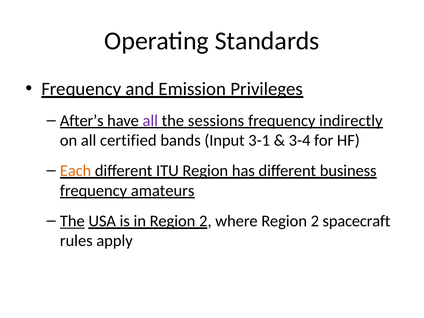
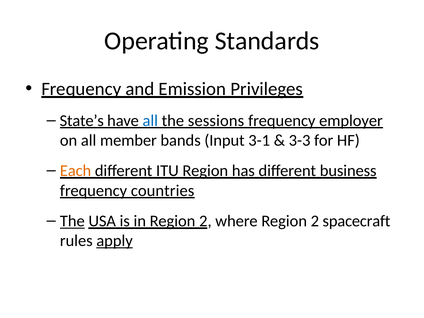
After’s: After’s -> State’s (82, 121)
all colour: purple -> blue (150, 121)
indirectly: indirectly -> employer (351, 121)
certified: certified -> member (128, 140)
3-4: 3-4 -> 3-3 (300, 140)
amateurs: amateurs -> countries (163, 191)
apply underline: none -> present (115, 241)
